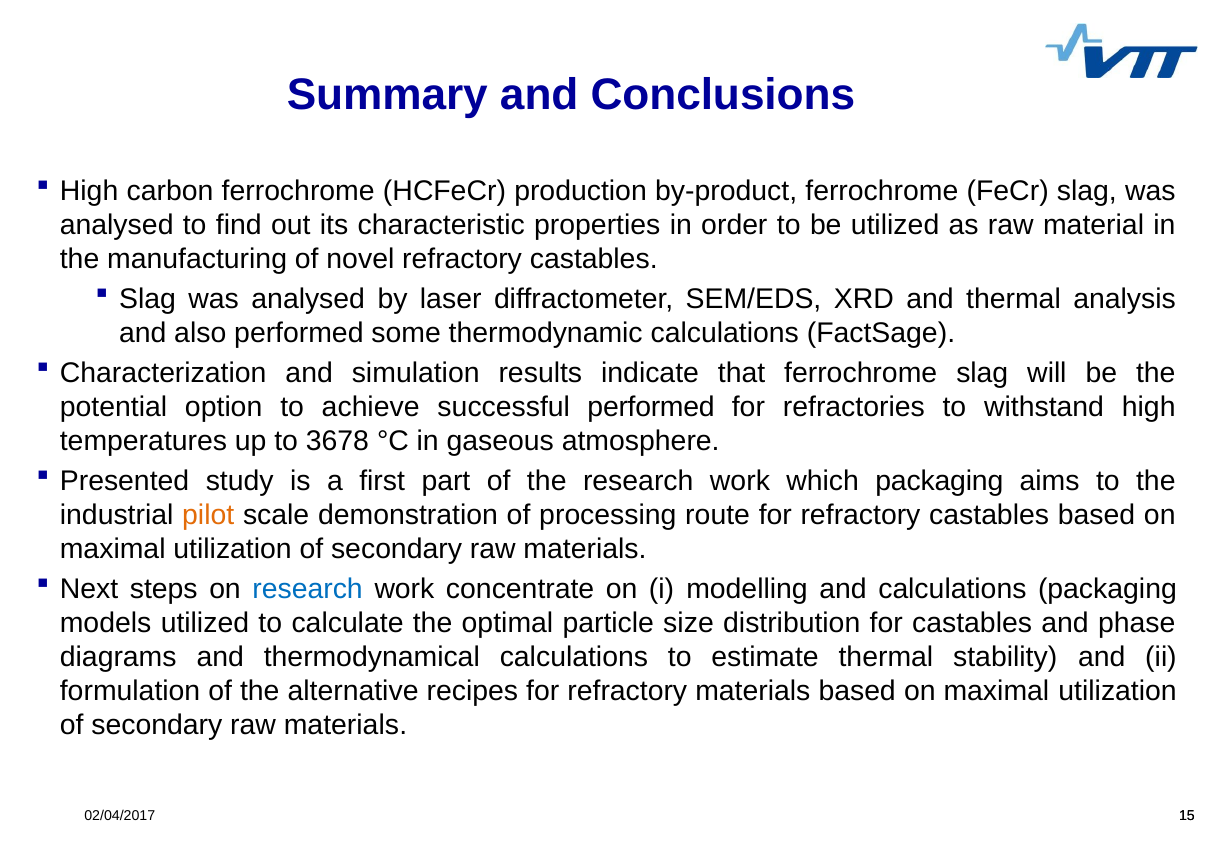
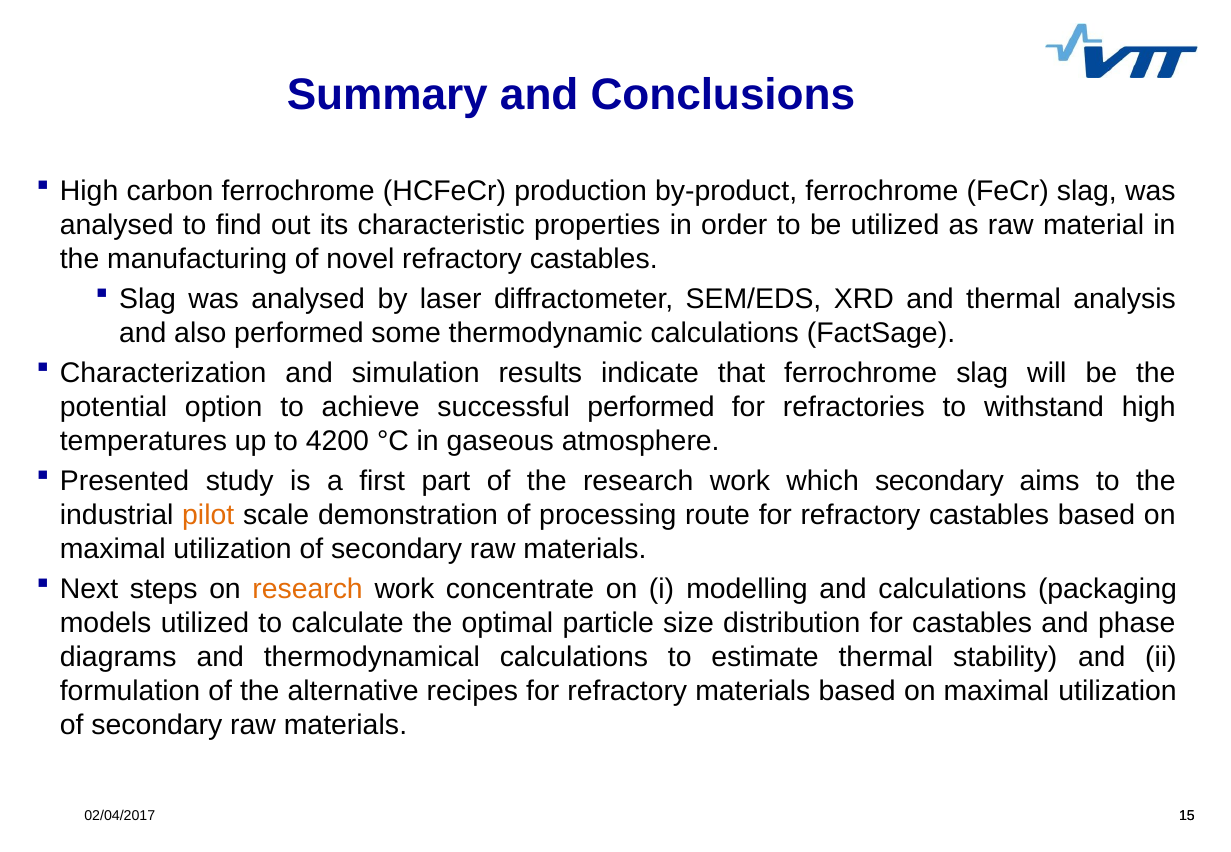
3678: 3678 -> 4200 (337, 441)
which packaging: packaging -> secondary (939, 481)
research colour: blue -> orange (308, 589)
